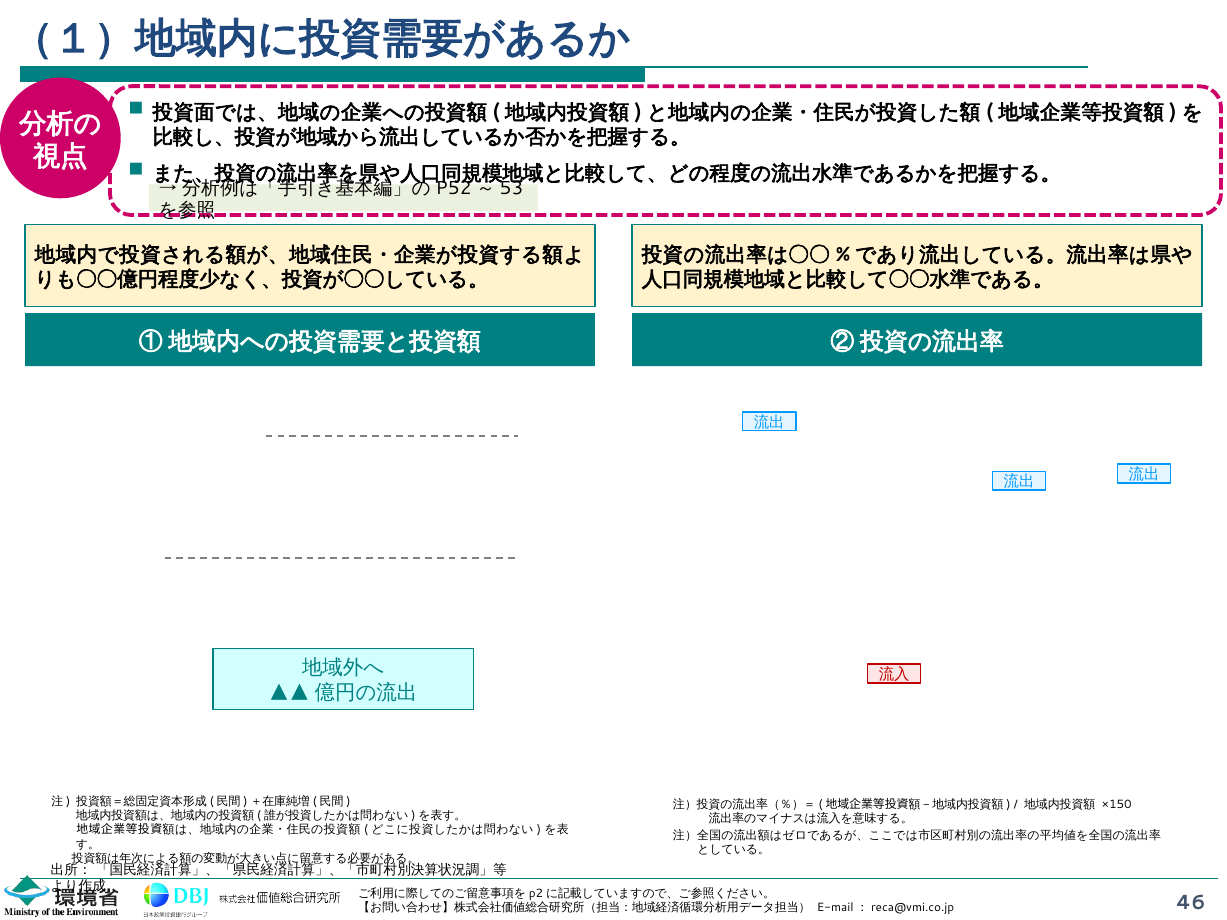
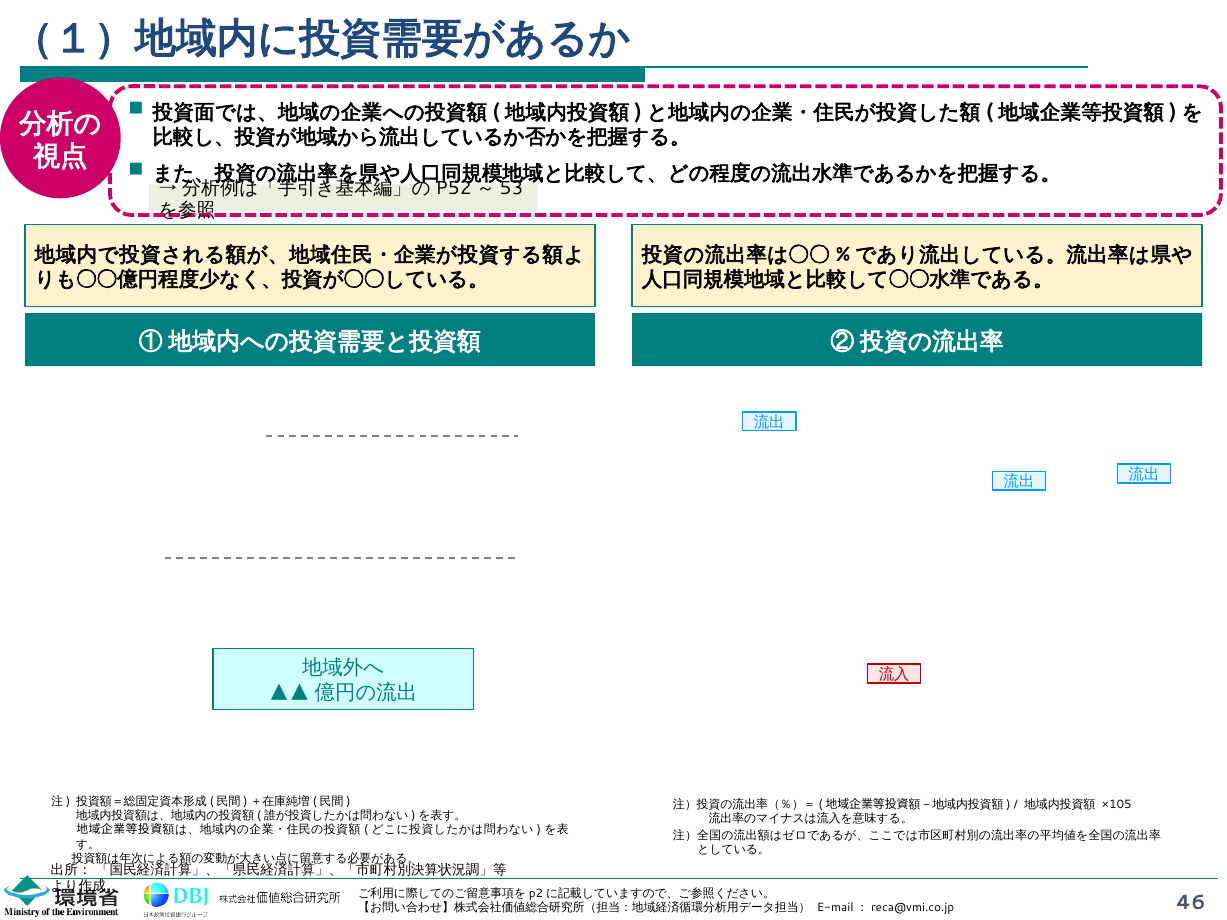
×150: ×150 -> ×105 (1117, 805)
